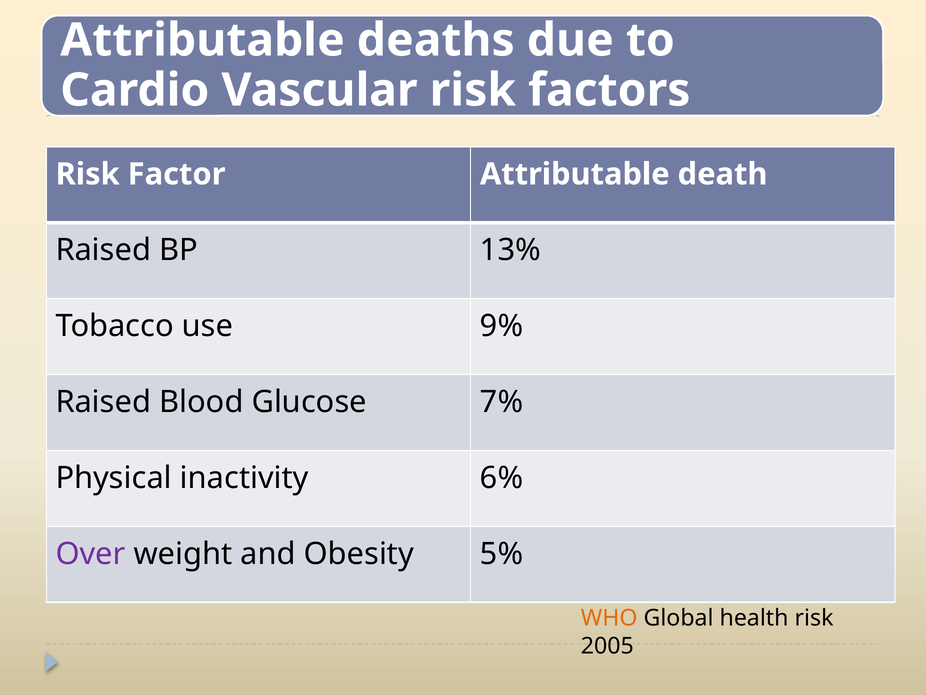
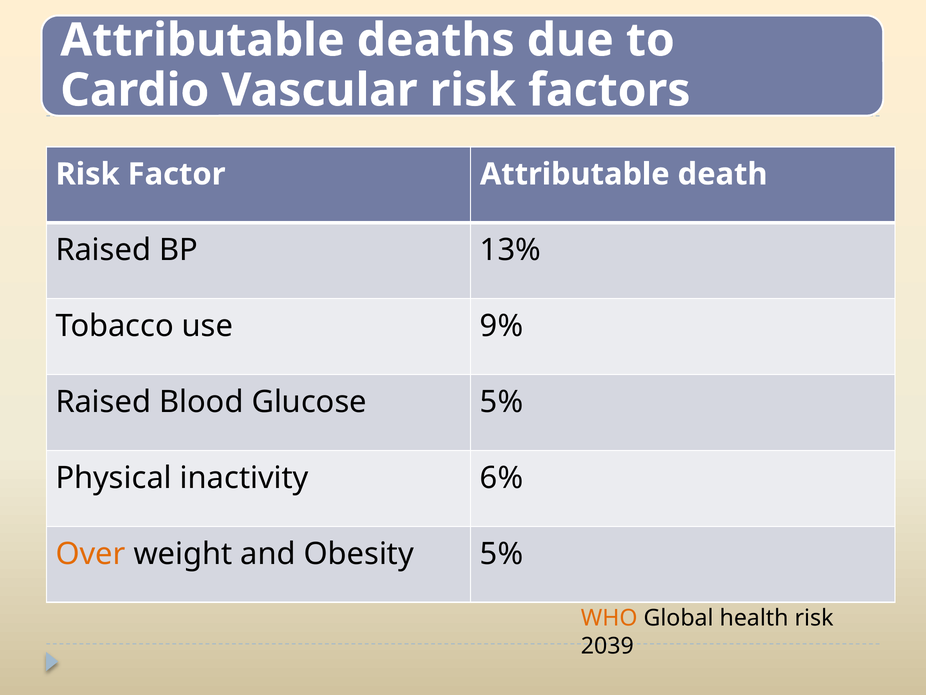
Glucose 7%: 7% -> 5% (502, 402)
Over colour: purple -> orange (91, 553)
2005: 2005 -> 2039 (607, 646)
